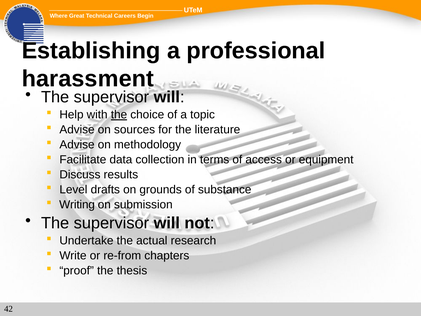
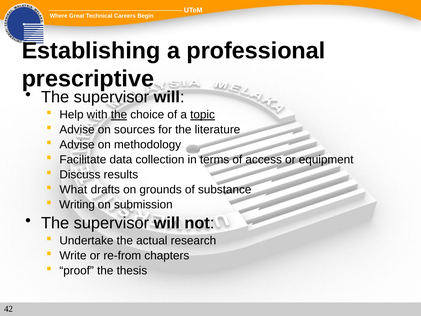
harassment: harassment -> prescriptive (88, 79)
topic underline: none -> present (203, 115)
Level: Level -> What (73, 190)
